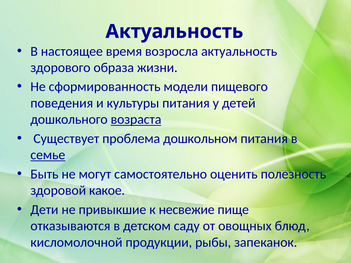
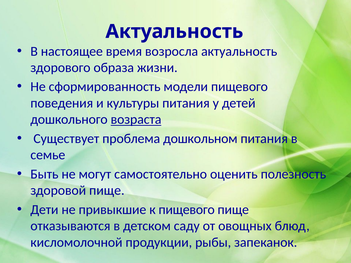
семье underline: present -> none (48, 155)
здоровой какое: какое -> пище (107, 191)
к несвежие: несвежие -> пищевого (187, 210)
